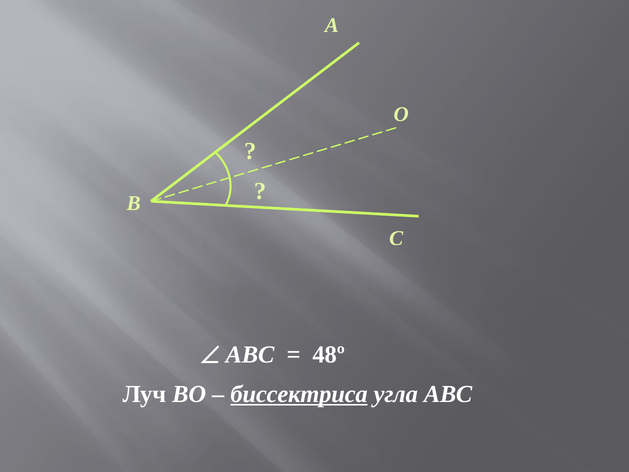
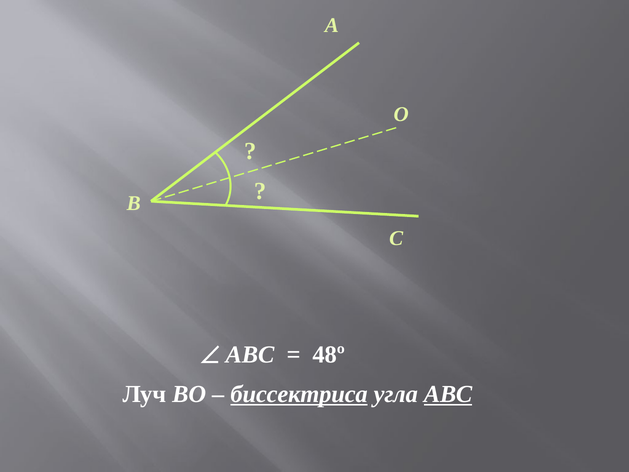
АВС underline: none -> present (448, 394)
